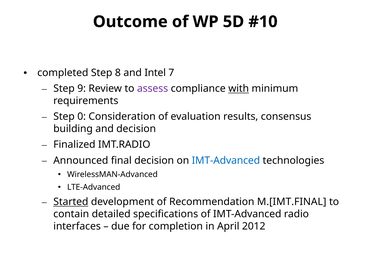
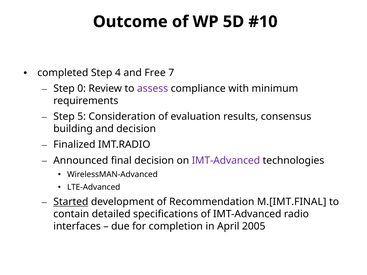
8: 8 -> 4 (118, 73)
Intel: Intel -> Free (155, 73)
9: 9 -> 0 (82, 89)
with underline: present -> none (239, 89)
0: 0 -> 5 (82, 117)
IMT-Advanced colour: blue -> purple (226, 161)
2012: 2012 -> 2005 (254, 227)
